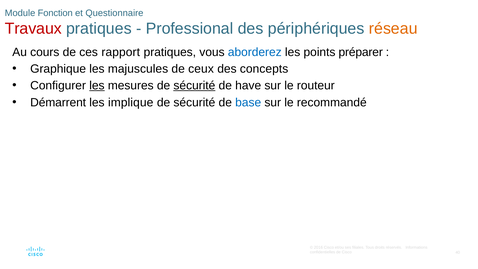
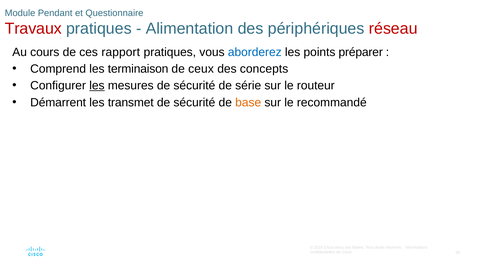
Fonction: Fonction -> Pendant (55, 13)
Professional: Professional -> Alimentation (190, 29)
réseau colour: orange -> red (393, 29)
Graphique: Graphique -> Comprend (58, 69)
majuscules: majuscules -> terminaison (138, 69)
sécurité underline: present -> none (194, 86)
have: have -> série (248, 86)
implique: implique -> transmet (131, 102)
base colour: blue -> orange (248, 102)
